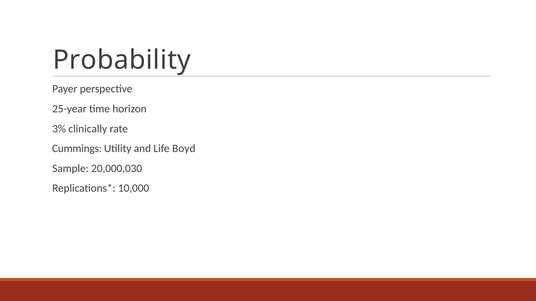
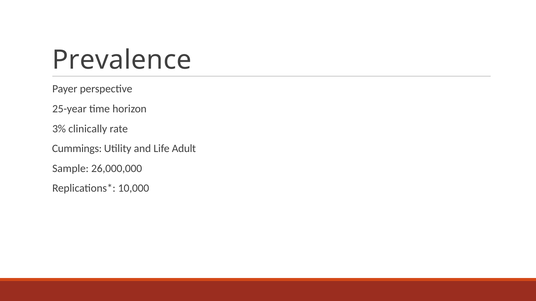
Probability: Probability -> Prevalence (122, 60)
Boyd: Boyd -> Adult (184, 149)
20,000,030: 20,000,030 -> 26,000,000 (117, 169)
